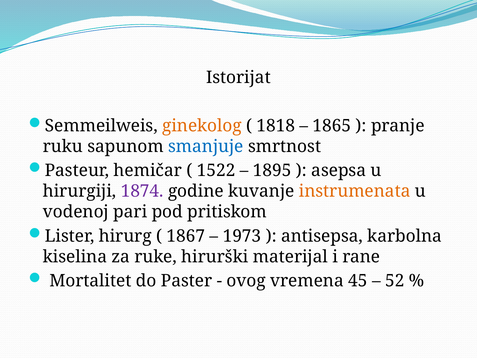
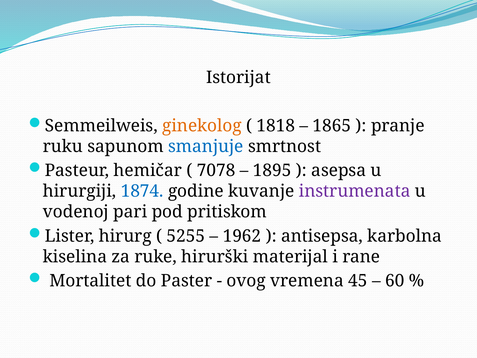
1522: 1522 -> 7078 (216, 170)
1874 colour: purple -> blue (142, 191)
instrumenata colour: orange -> purple (355, 191)
1867: 1867 -> 5255 (186, 236)
1973: 1973 -> 1962 (242, 236)
52: 52 -> 60 (395, 281)
